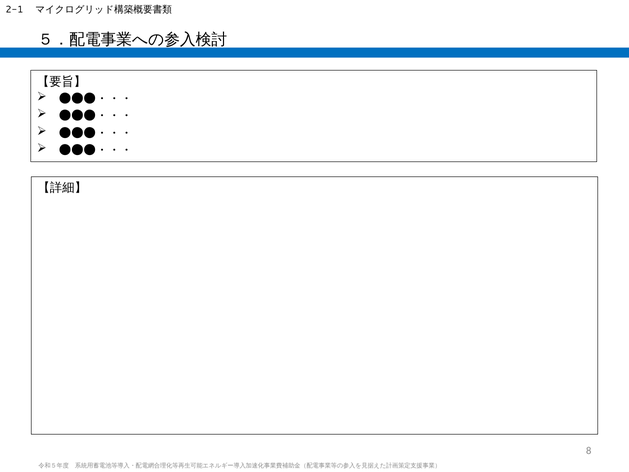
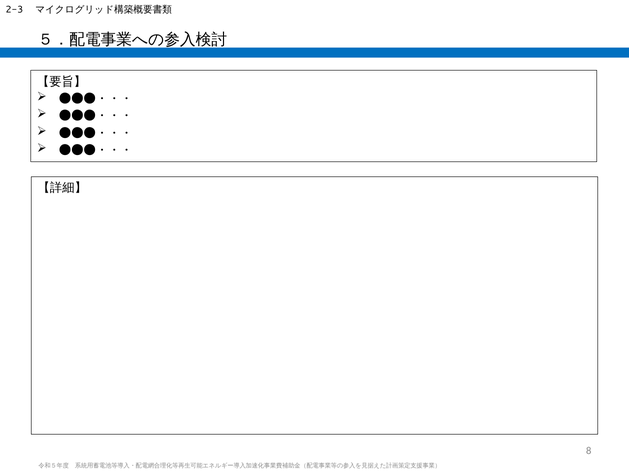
2-1: 2-1 -> 2-3 (14, 10)
